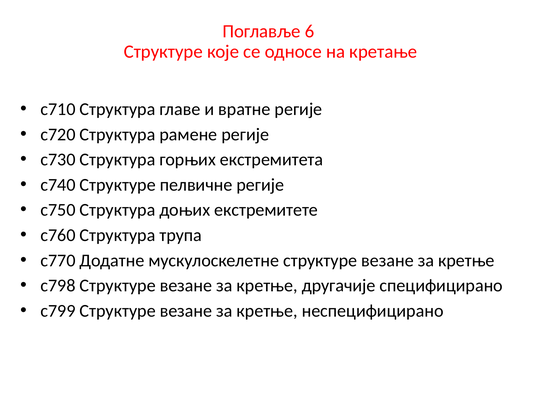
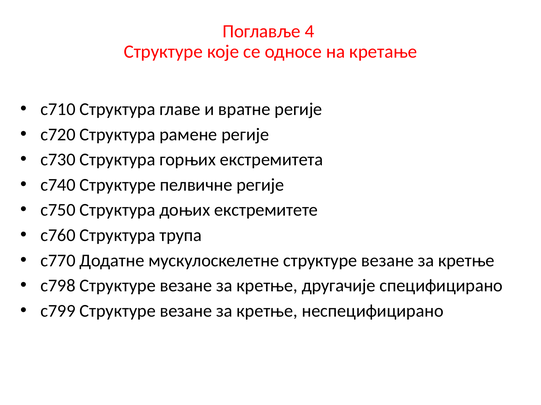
6: 6 -> 4 (309, 32)
